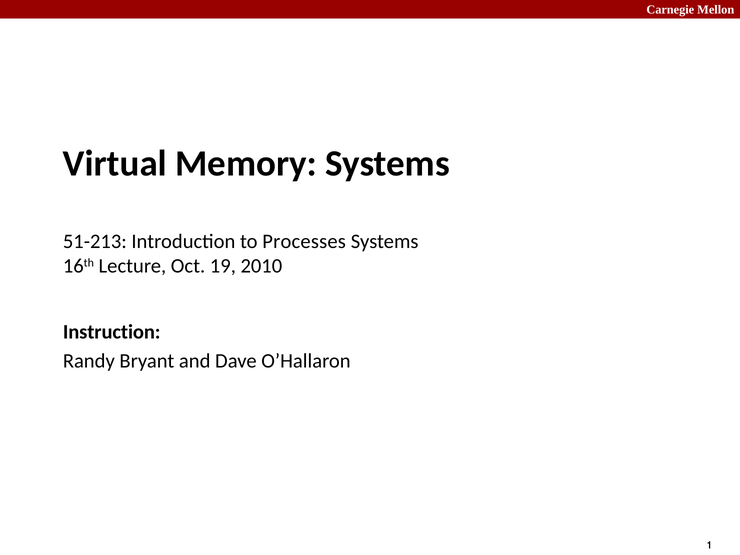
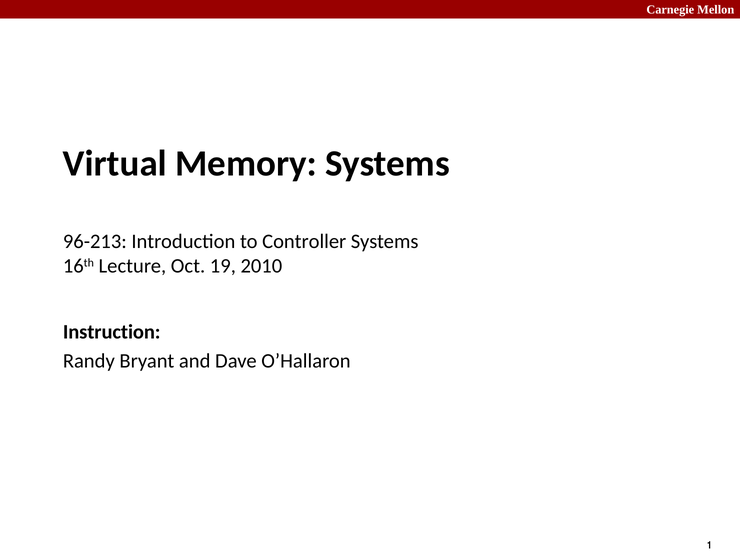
51-213: 51-213 -> 96-213 (95, 241)
Processes: Processes -> Controller (304, 241)
